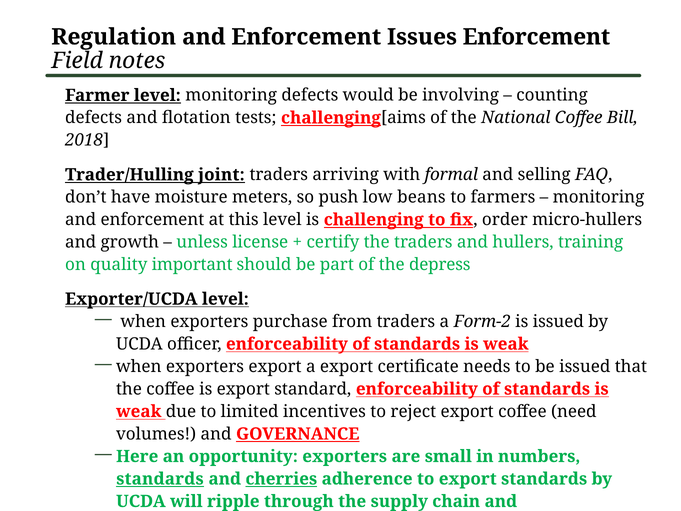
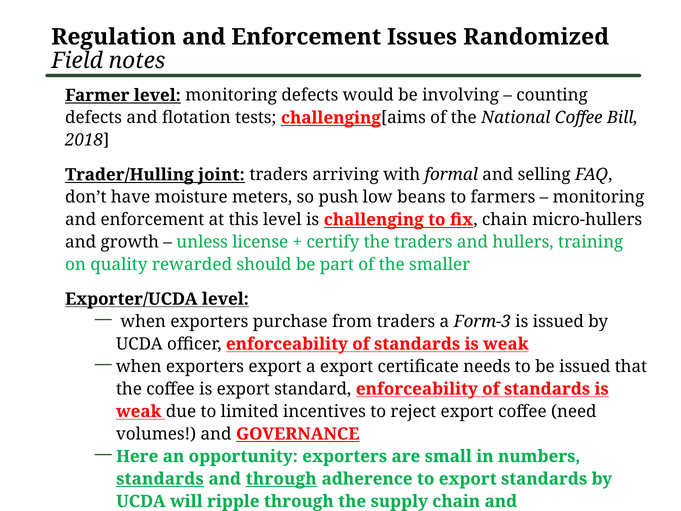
Issues Enforcement: Enforcement -> Randomized (536, 37)
fix order: order -> chain (505, 220)
important: important -> rewarded (192, 265)
depress: depress -> smaller (440, 265)
Form-2: Form-2 -> Form-3 (482, 321)
and cherries: cherries -> through (281, 479)
